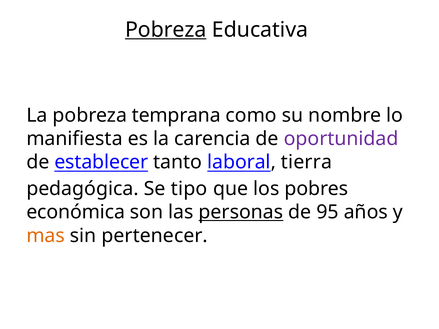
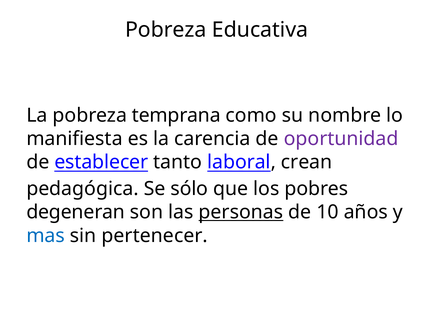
Pobreza underline: present -> none (166, 30)
tierra: tierra -> crean (307, 162)
tipo: tipo -> sólo (189, 189)
económica: económica -> degeneran (76, 212)
95: 95 -> 10 (328, 212)
mas colour: orange -> blue (46, 236)
